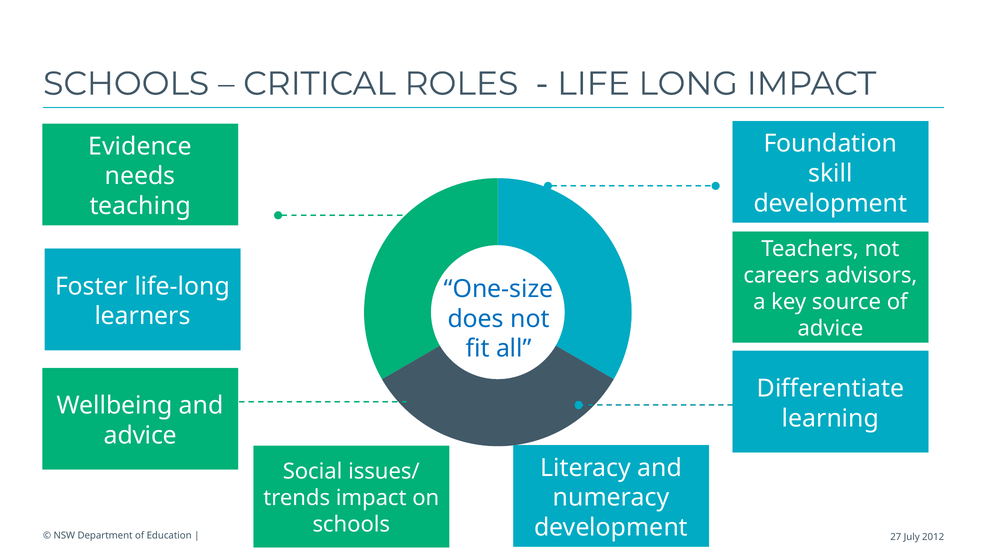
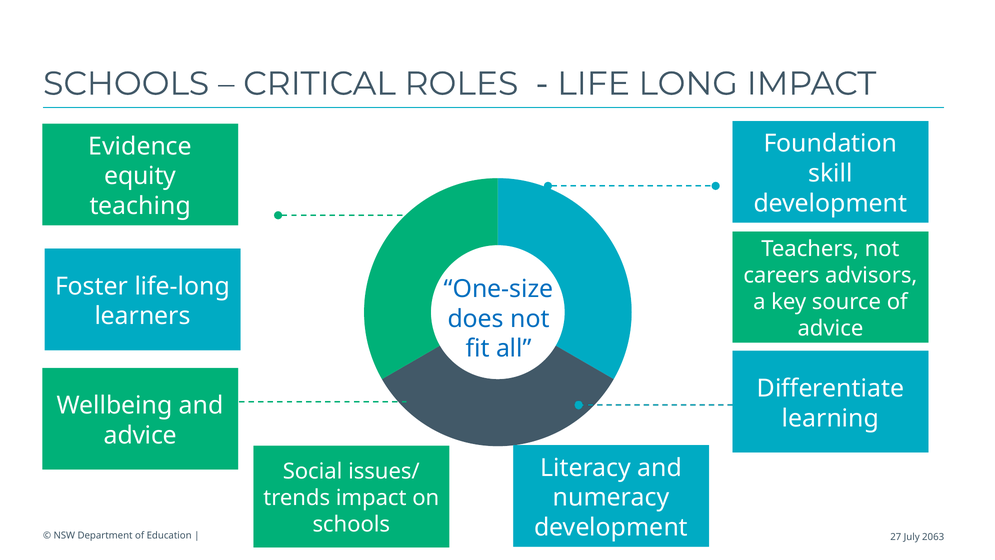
needs: needs -> equity (140, 176)
2012: 2012 -> 2063 (933, 537)
